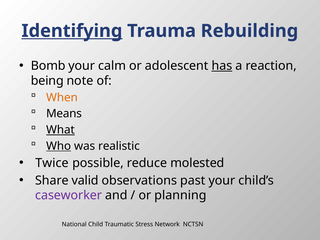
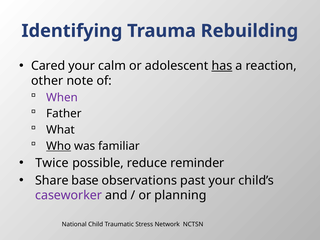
Identifying underline: present -> none (72, 31)
Bomb: Bomb -> Cared (48, 66)
being: being -> other (47, 81)
When colour: orange -> purple (62, 97)
Means: Means -> Father (64, 114)
What underline: present -> none (60, 130)
realistic: realistic -> familiar (119, 146)
molested: molested -> reminder (197, 163)
valid: valid -> base (85, 180)
